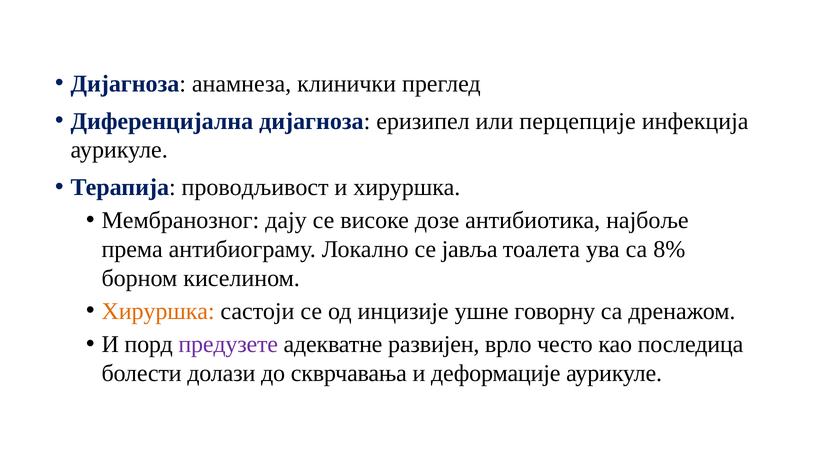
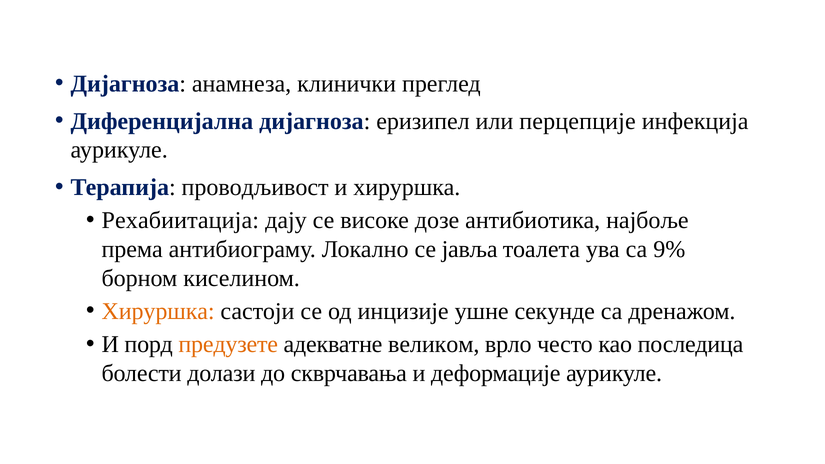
Мембранозног: Мембранозног -> Рехабиитација (180, 221)
8%: 8% -> 9% (669, 249)
говорну: говорну -> секунде (555, 311)
предузете colour: purple -> orange (228, 344)
развијен: развијен -> великом (434, 344)
